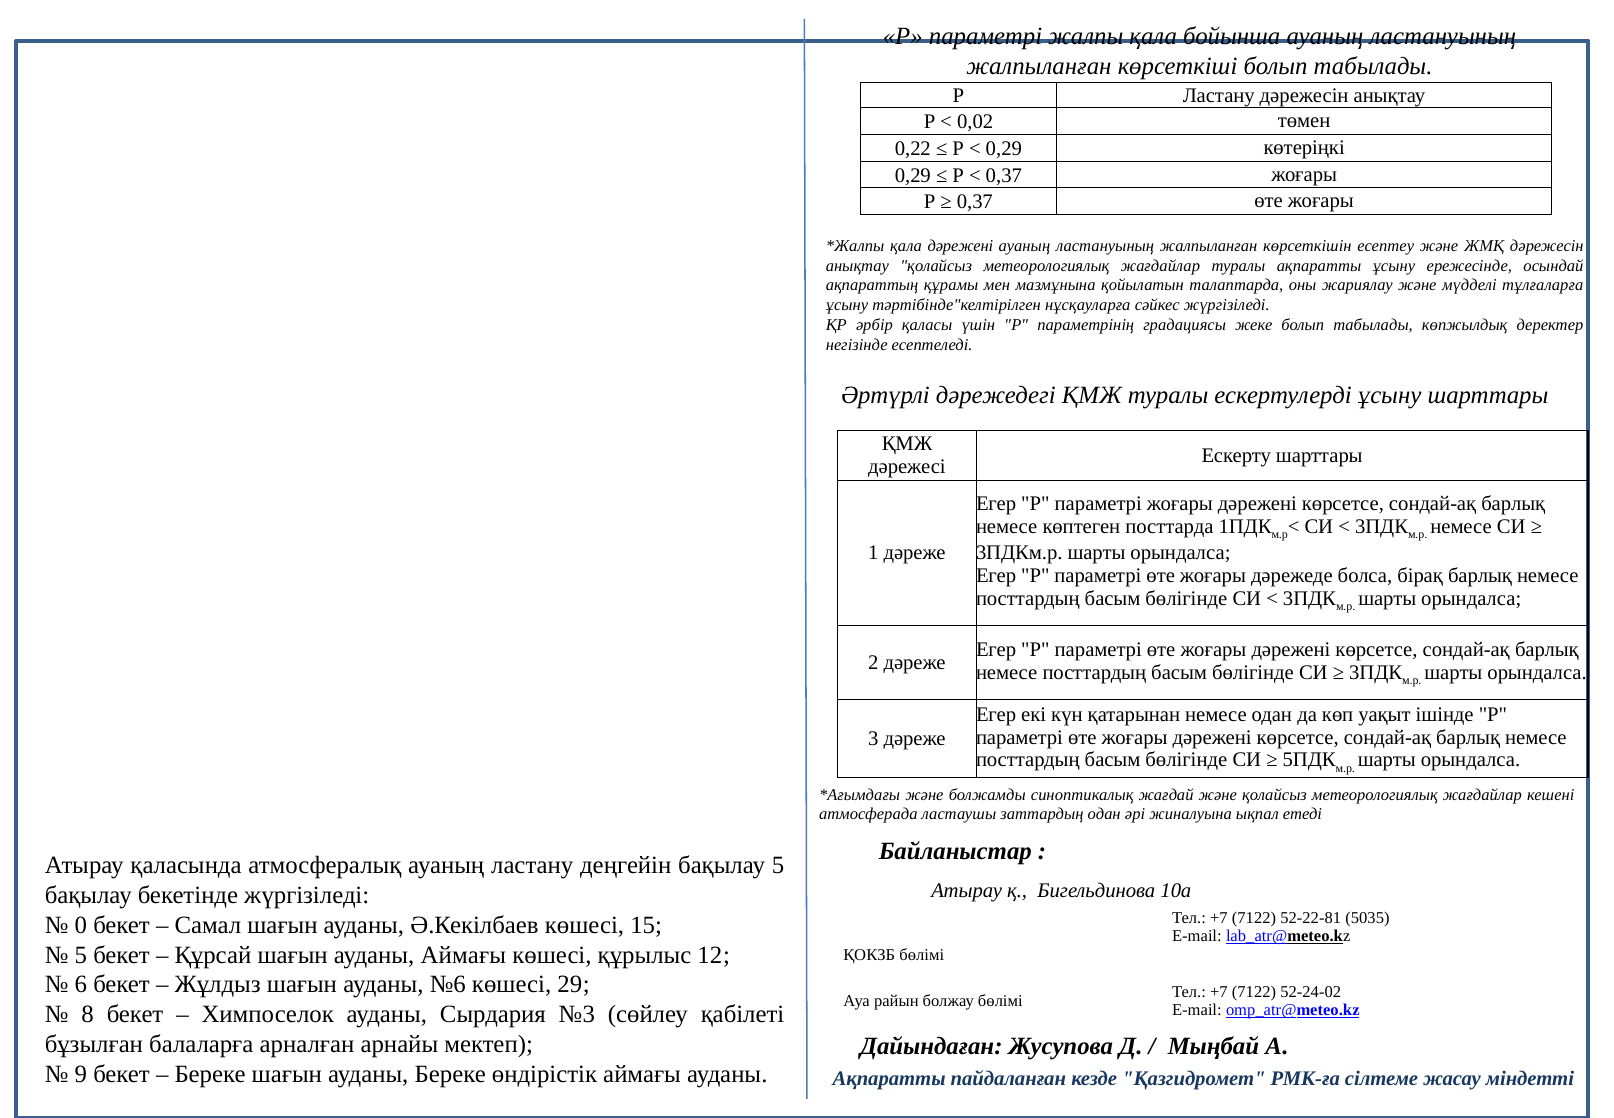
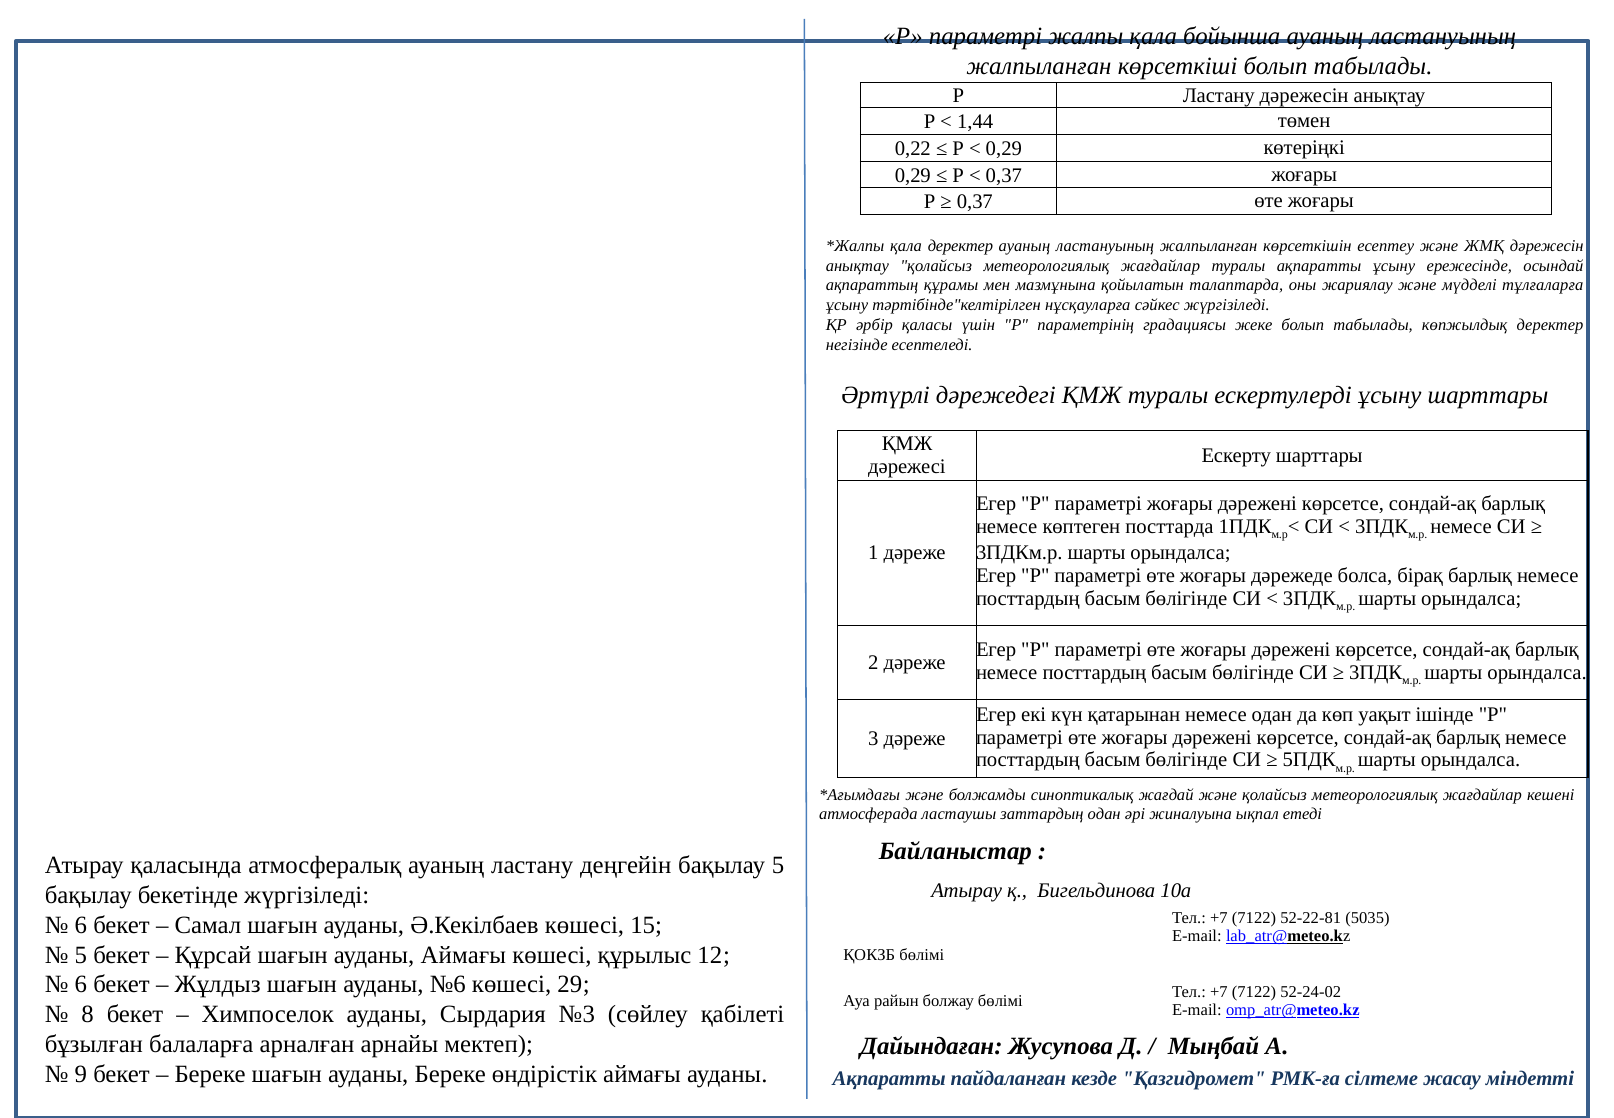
0,02: 0,02 -> 1,44 (975, 122)
қала дәрежені: дәрежені -> деректер (960, 246)
0: 0 -> 6 (81, 925)
